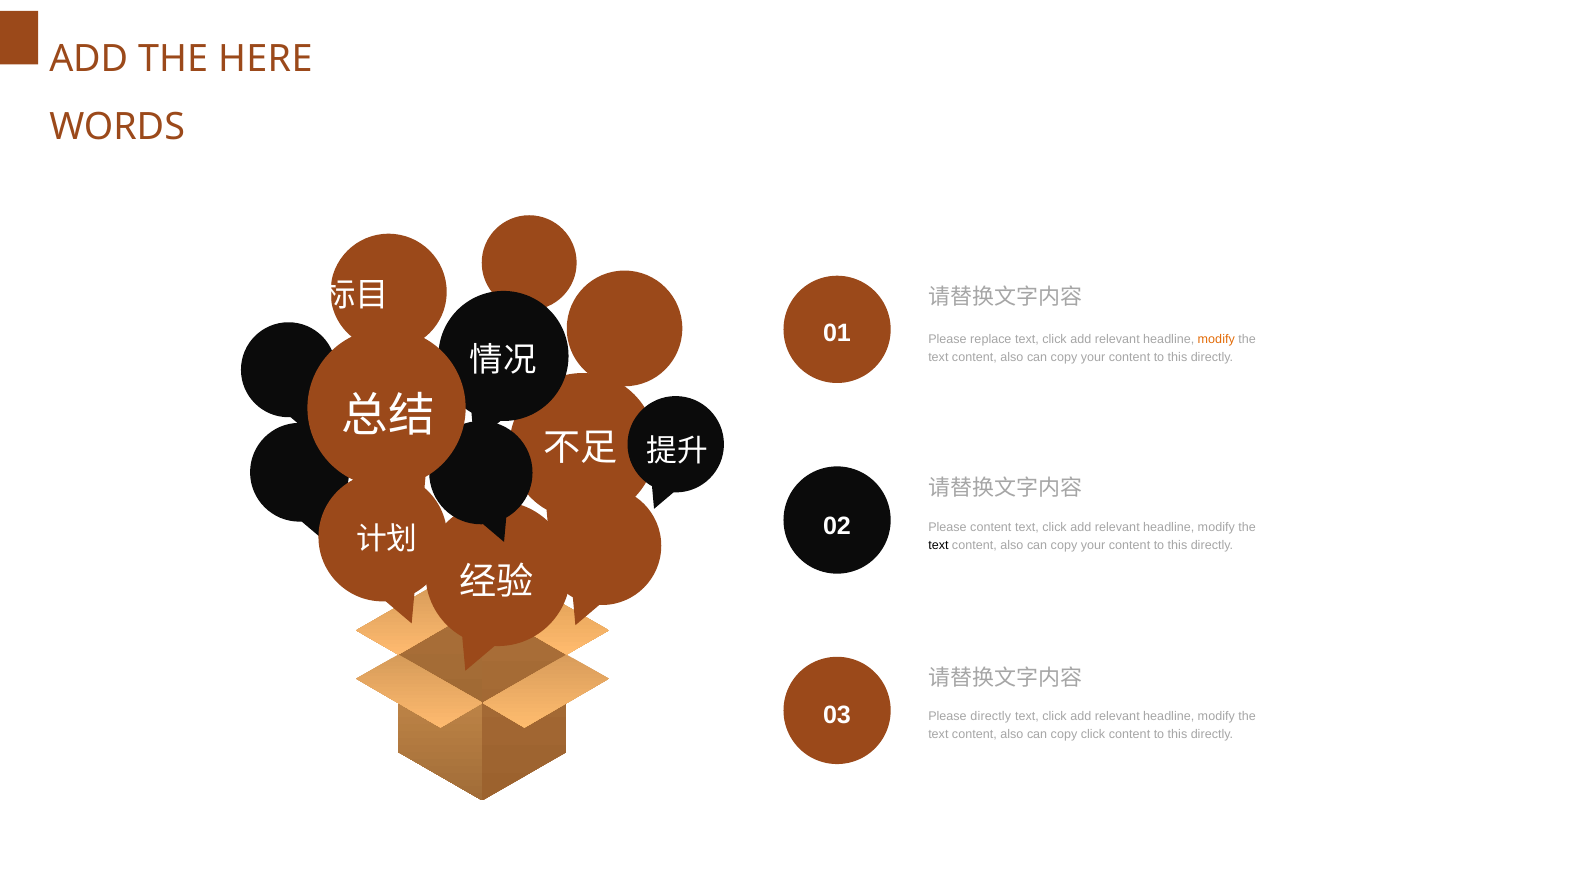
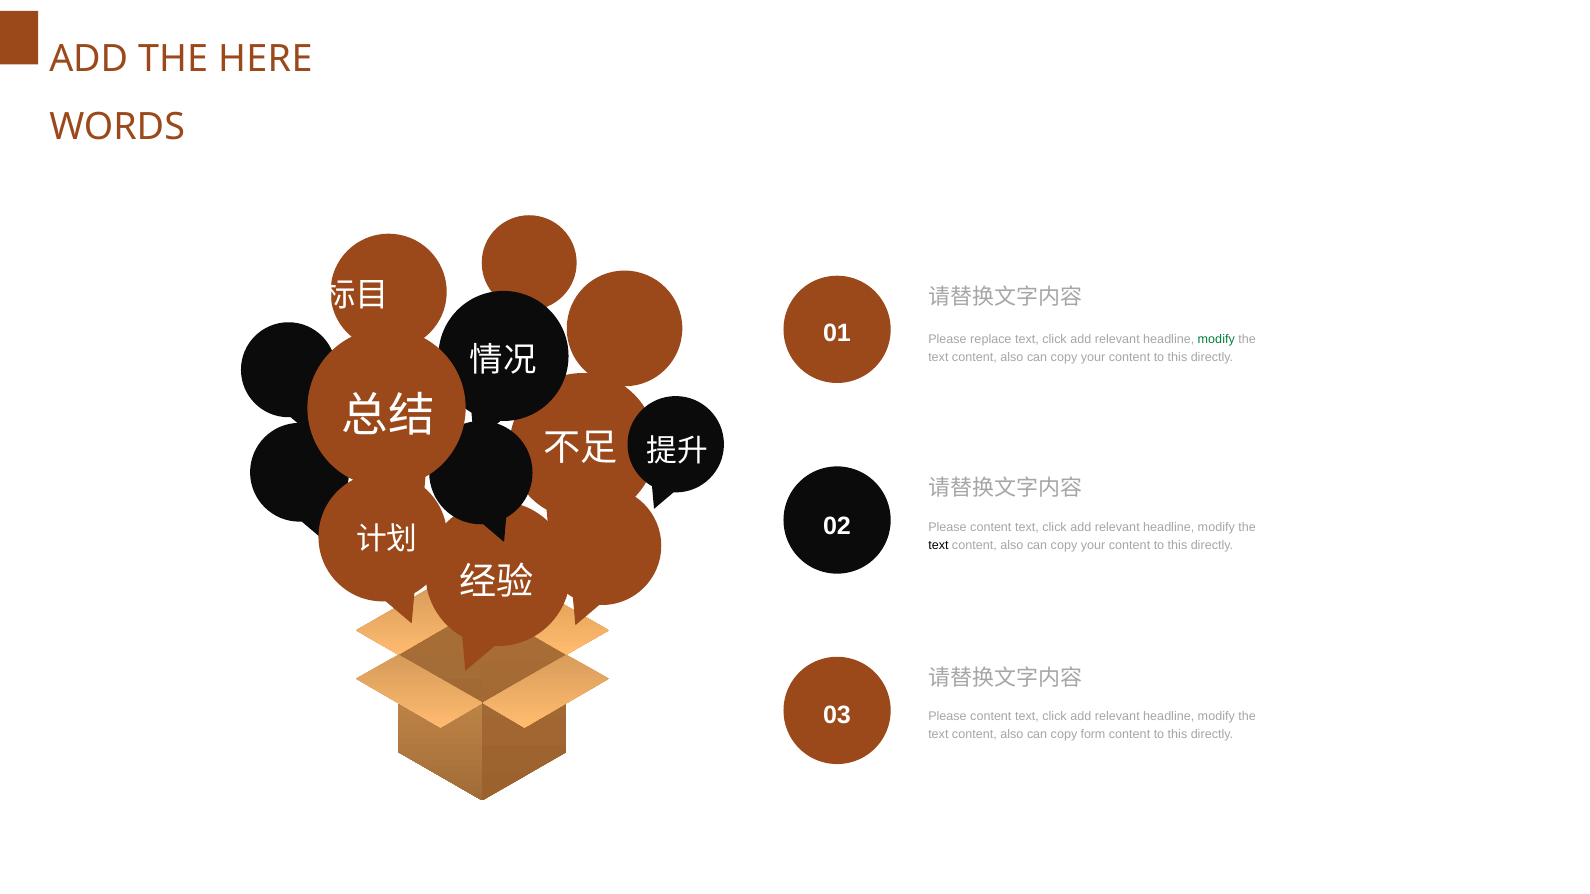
modify colour: orange -> green (1216, 339)
directly: directly -> content (991, 716)
copy click: click -> form (1093, 734)
